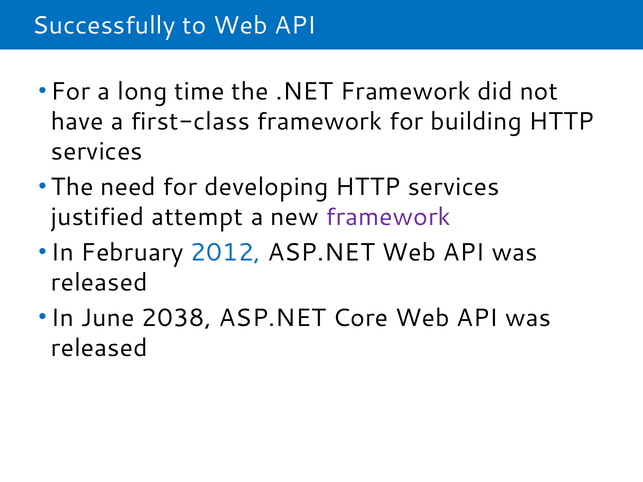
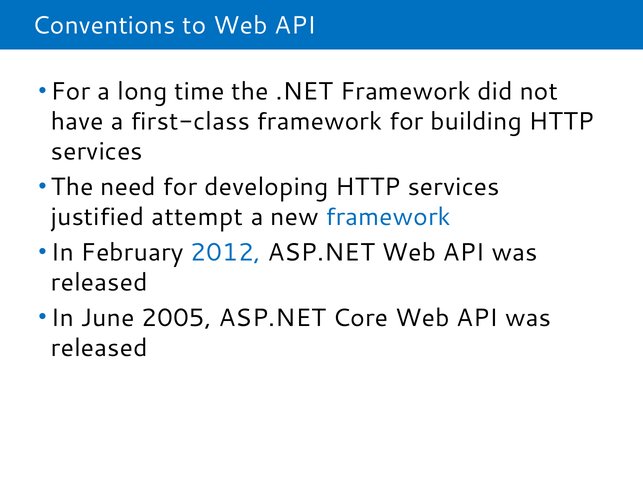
Successfully: Successfully -> Conventions (104, 25)
framework colour: purple -> blue (388, 217)
2038: 2038 -> 2005 (177, 318)
